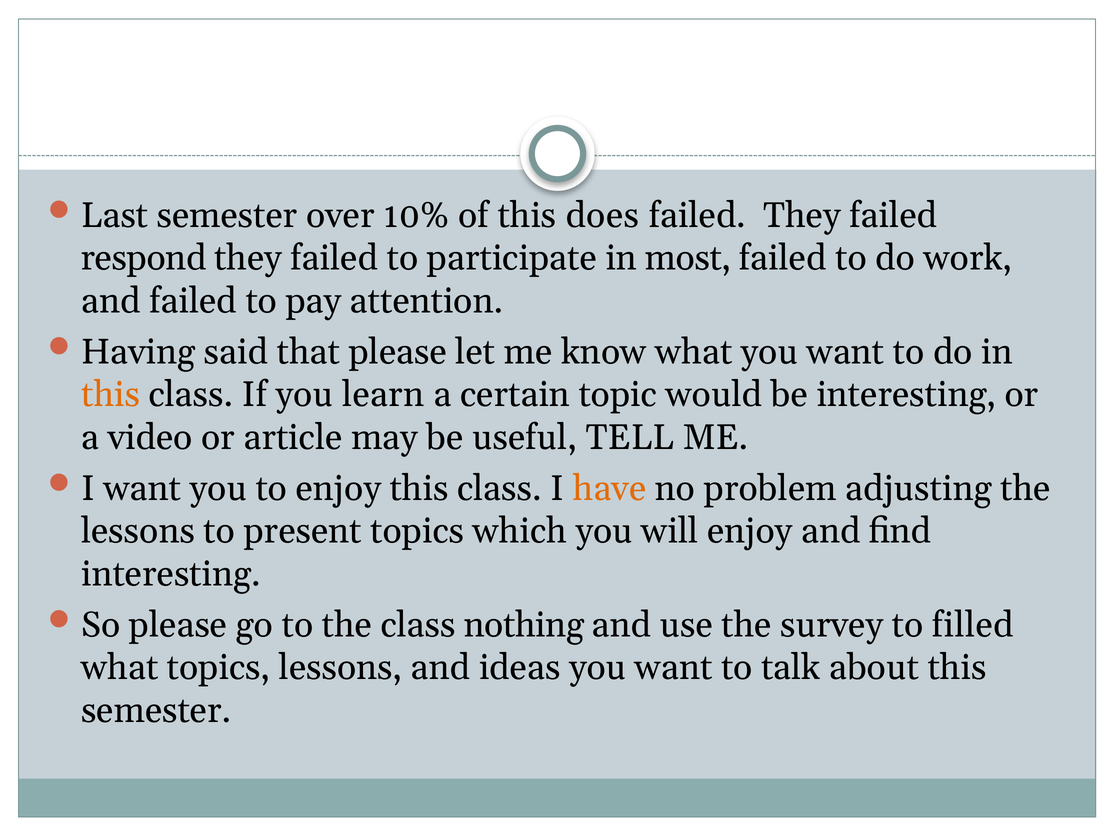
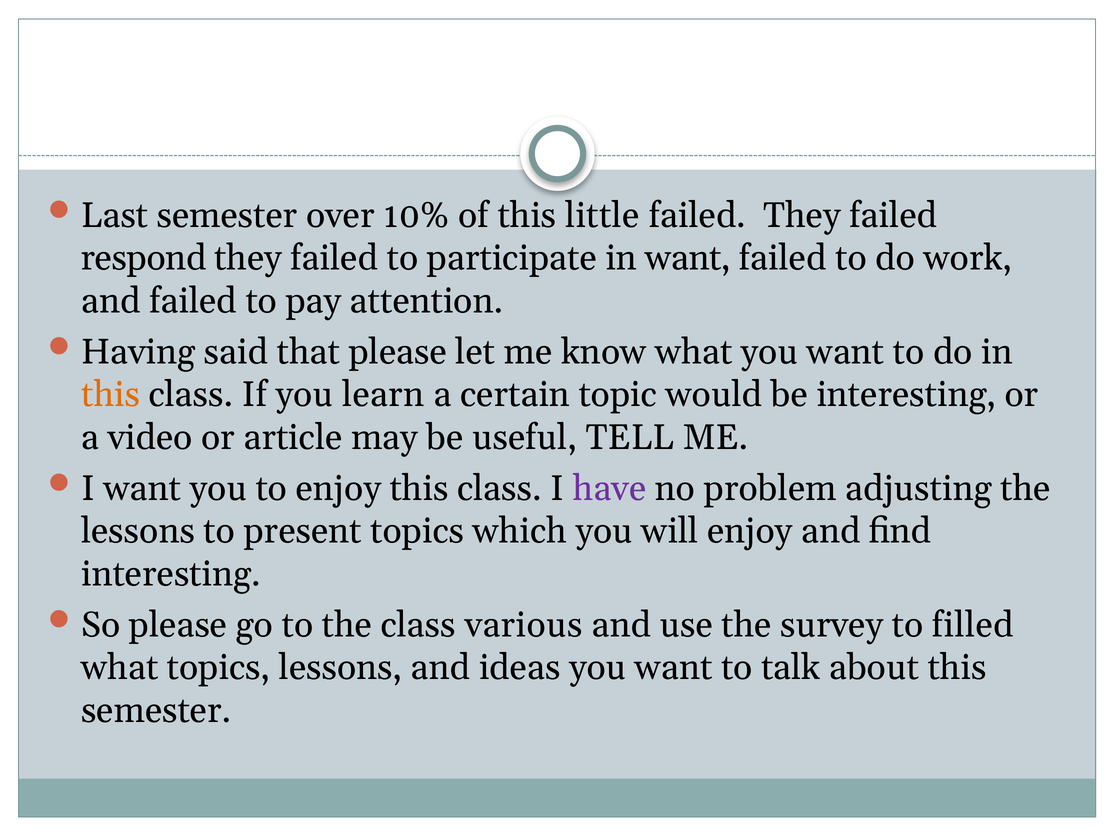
does: does -> little (602, 216)
in most: most -> want (688, 258)
have colour: orange -> purple (610, 489)
nothing: nothing -> various (524, 625)
